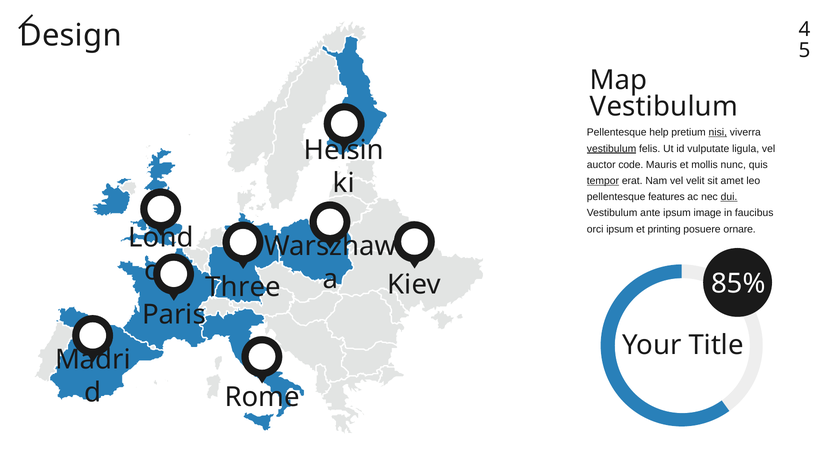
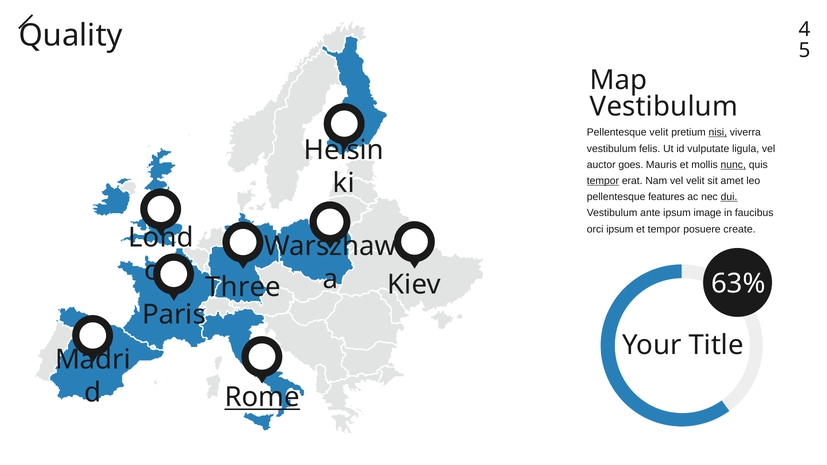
Design: Design -> Quality (71, 36)
Pellentesque help: help -> velit (659, 133)
vestibulum underline: present -> none (612, 149)
code: code -> goes (631, 165)
nunc underline: none -> present (733, 165)
et printing: printing -> tempor (664, 229)
ornare: ornare -> create (740, 229)
85%: 85% -> 63% (738, 284)
Rome underline: none -> present (262, 398)
